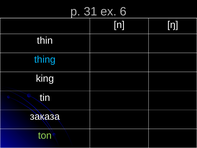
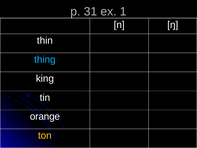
6: 6 -> 1 (123, 12)
заказа: заказа -> orange (45, 116)
ton colour: light green -> yellow (45, 135)
